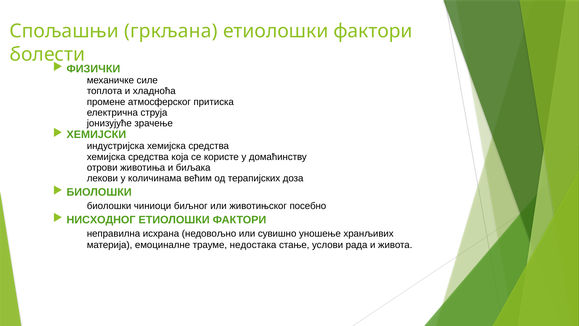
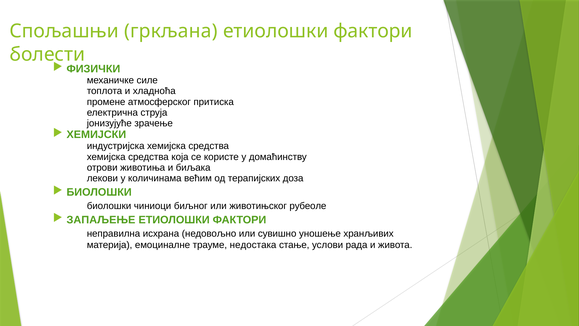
посебно: посебно -> рубеоле (308, 206)
НИСХОДНОГ: НИСХОДНОГ -> ЗАПАЉЕЊЕ (101, 220)
